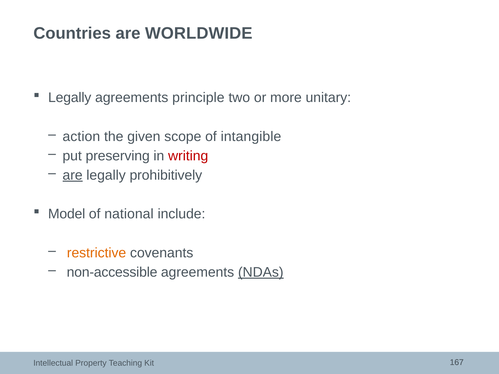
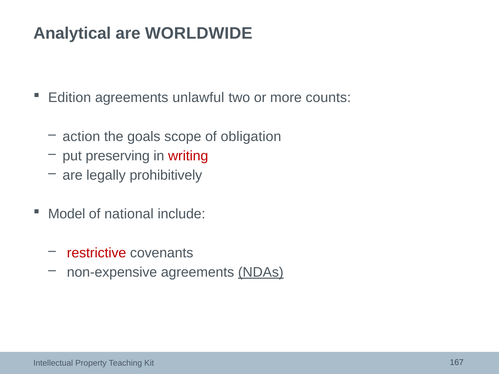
Countries: Countries -> Analytical (72, 33)
Legally: Legally -> Edition (70, 98)
principle: principle -> unlawful (198, 98)
unitary: unitary -> counts (328, 98)
given: given -> goals (144, 137)
intangible: intangible -> obligation (251, 137)
are underline: present -> none (73, 175)
restrictive colour: orange -> red (97, 253)
non-accessible: non-accessible -> non-expensive (112, 272)
